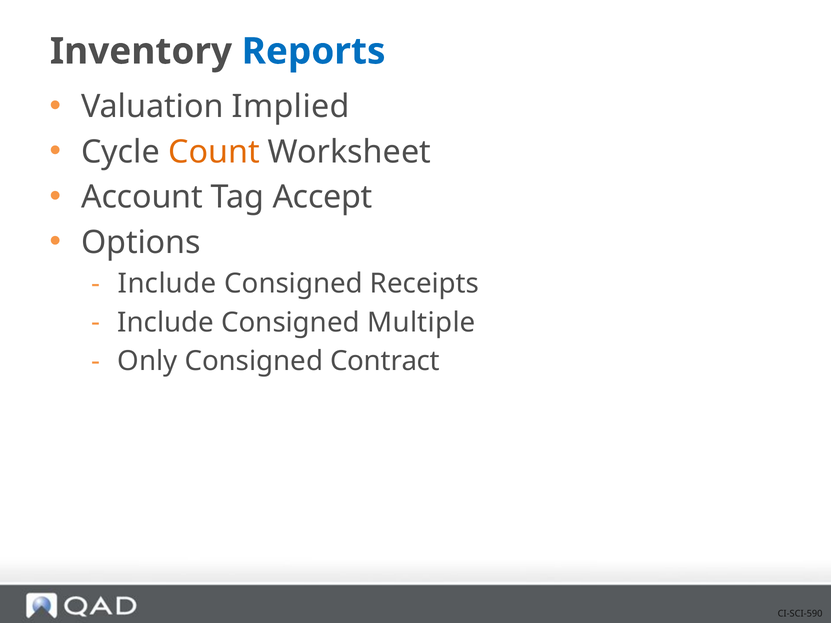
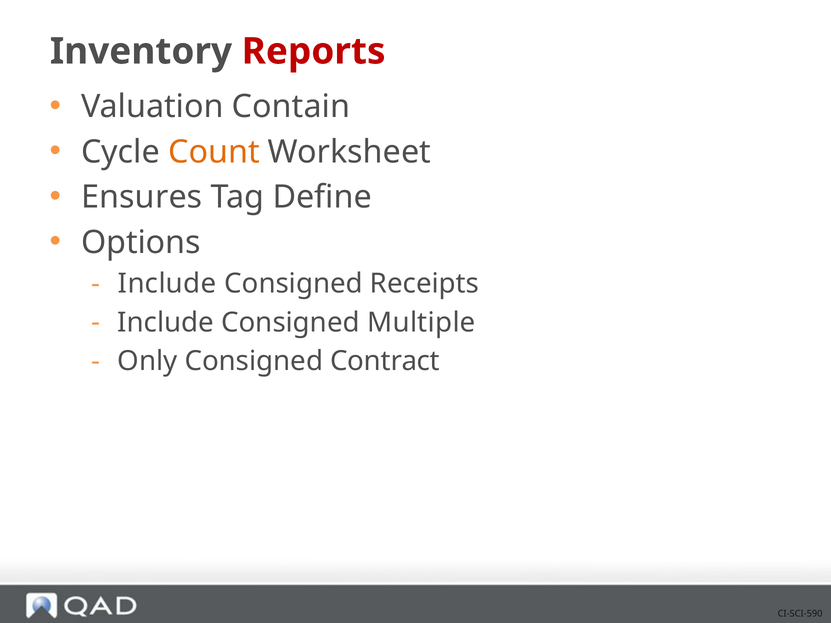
Reports colour: blue -> red (314, 51)
Implied: Implied -> Contain (291, 107)
Account: Account -> Ensures (142, 197)
Accept: Accept -> Define (322, 197)
